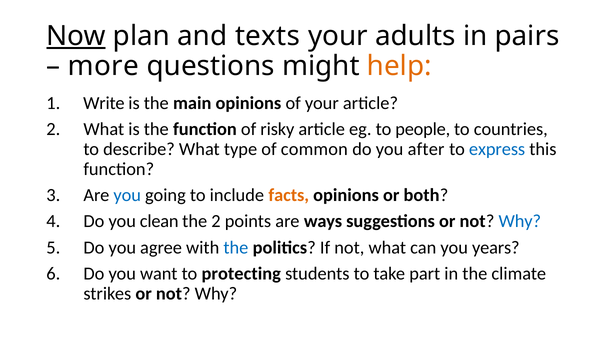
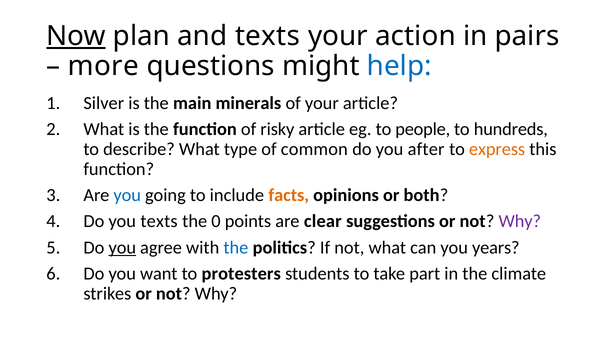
adults: adults -> action (415, 36)
help colour: orange -> blue (399, 66)
Write: Write -> Silver (104, 103)
main opinions: opinions -> minerals (248, 103)
countries: countries -> hundreds (511, 129)
express colour: blue -> orange (497, 149)
you clean: clean -> texts (159, 221)
the 2: 2 -> 0 (216, 221)
ways: ways -> clear (323, 221)
Why colour: blue -> purple (520, 221)
you underline: none -> present (122, 248)
protecting: protecting -> protesters (241, 274)
